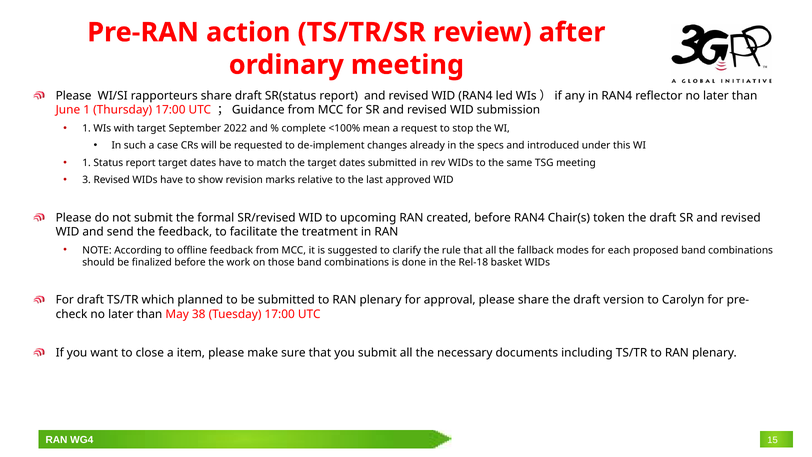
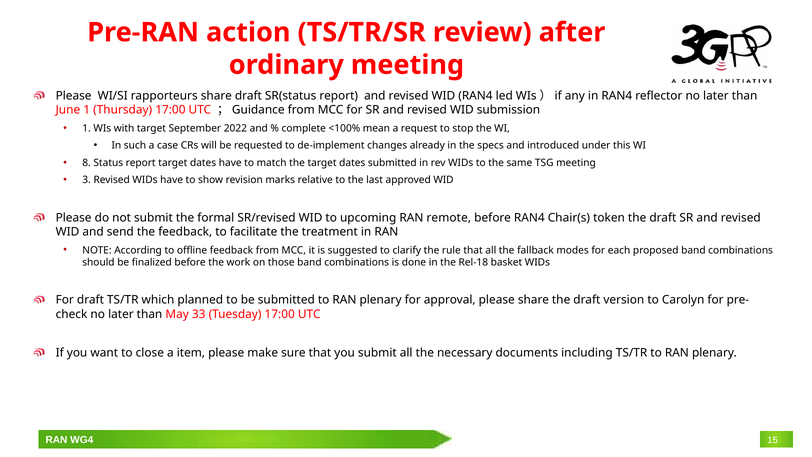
1: 1 -> 8 (87, 163)
created: created -> remote (449, 218)
38: 38 -> 33 (199, 314)
